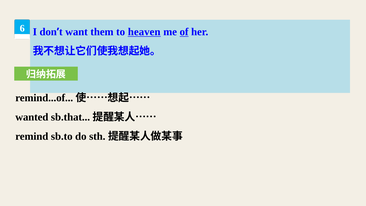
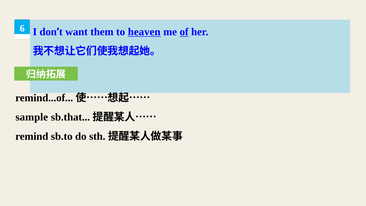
wanted: wanted -> sample (32, 117)
